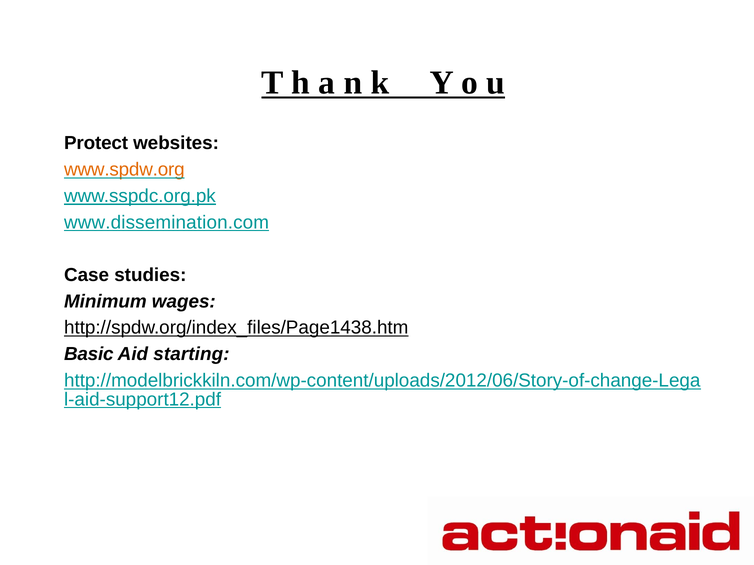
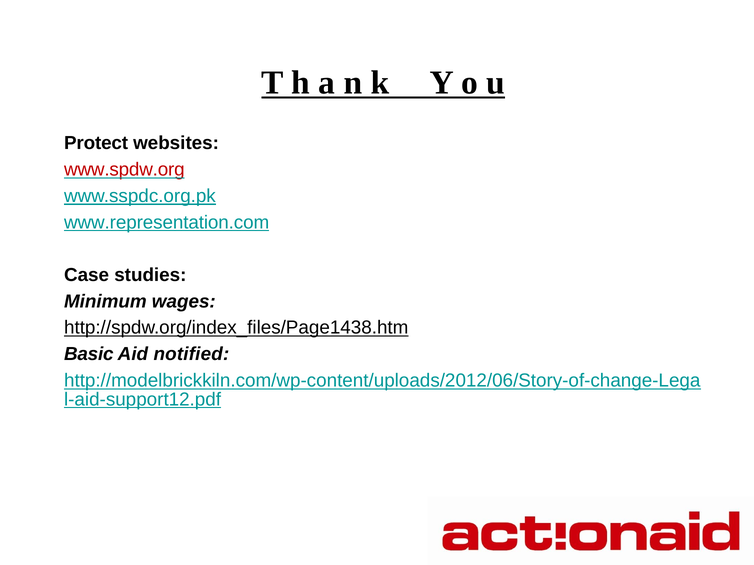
www.spdw.org colour: orange -> red (124, 170)
www.dissemination.com: www.dissemination.com -> www.representation.com (167, 223)
starting: starting -> notified (191, 354)
